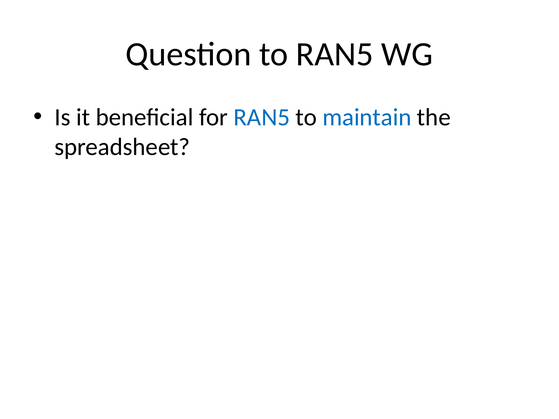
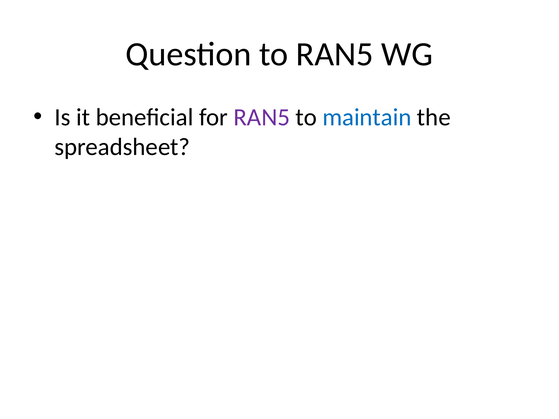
RAN5 colour: blue -> purple (262, 117)
